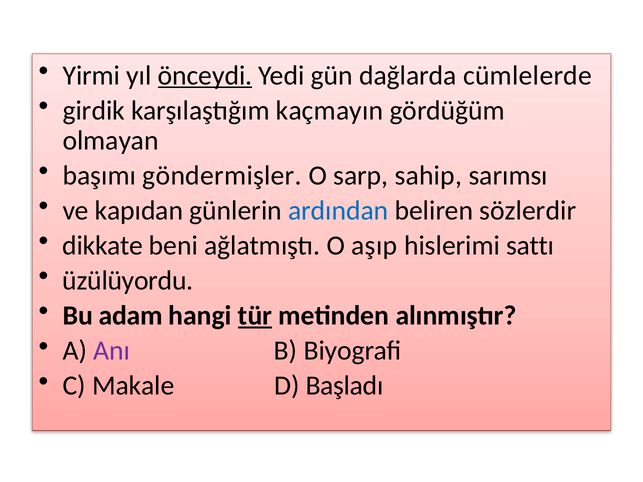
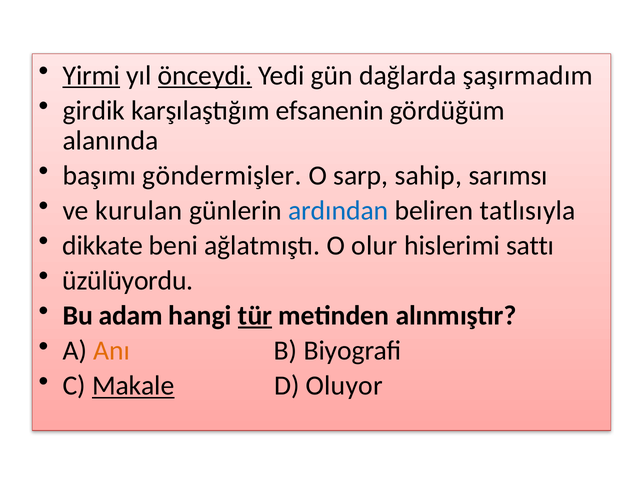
Yirmi underline: none -> present (91, 76)
cümlelerde: cümlelerde -> şaşırmadım (528, 76)
kaçmayın: kaçmayın -> efsanenin (330, 111)
olmayan: olmayan -> alanında (111, 141)
kapıdan: kapıdan -> kurulan (139, 211)
sözlerdir: sözlerdir -> tatlısıyla (528, 211)
aşıp: aşıp -> olur (374, 246)
Anı colour: purple -> orange (112, 351)
Makale underline: none -> present (133, 386)
Başladı: Başladı -> Oluyor (344, 386)
